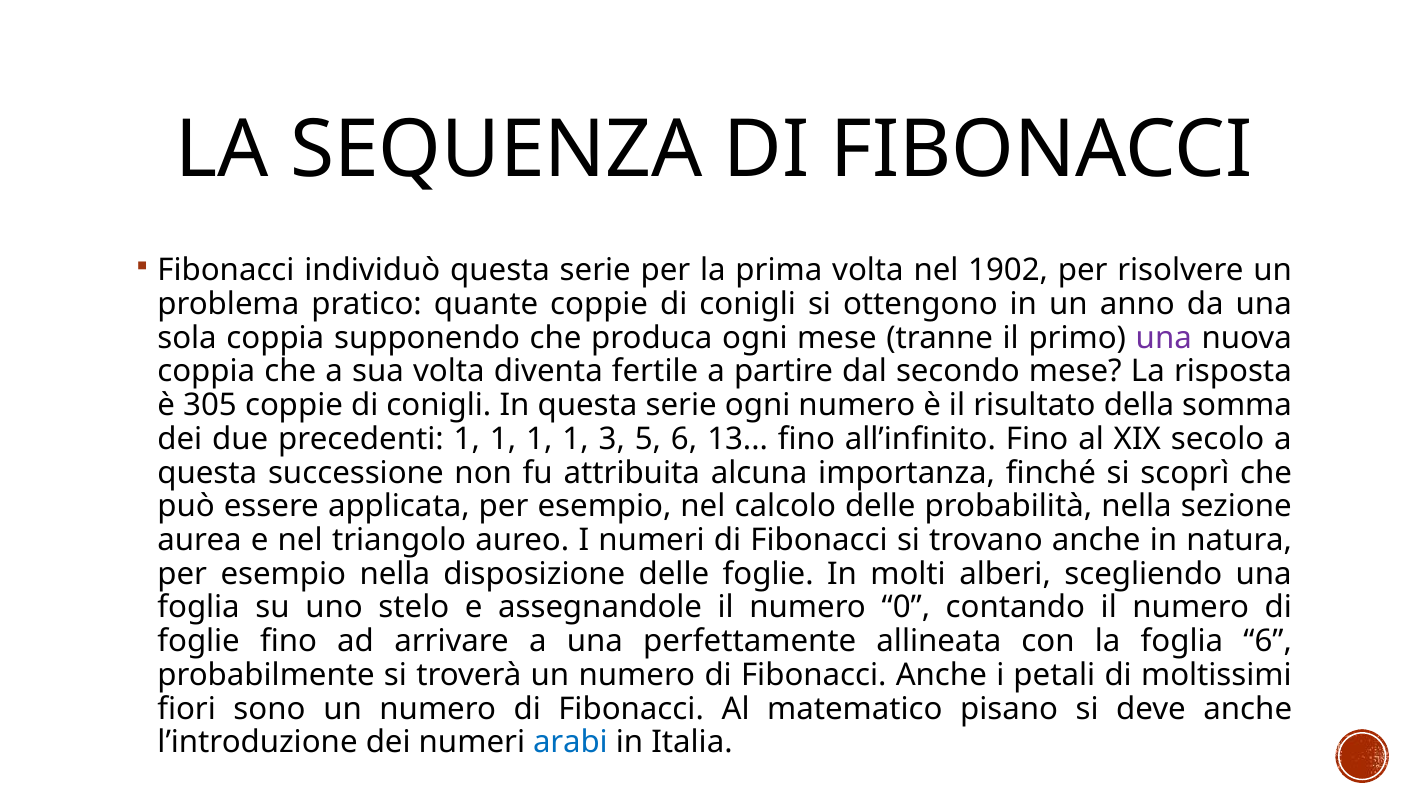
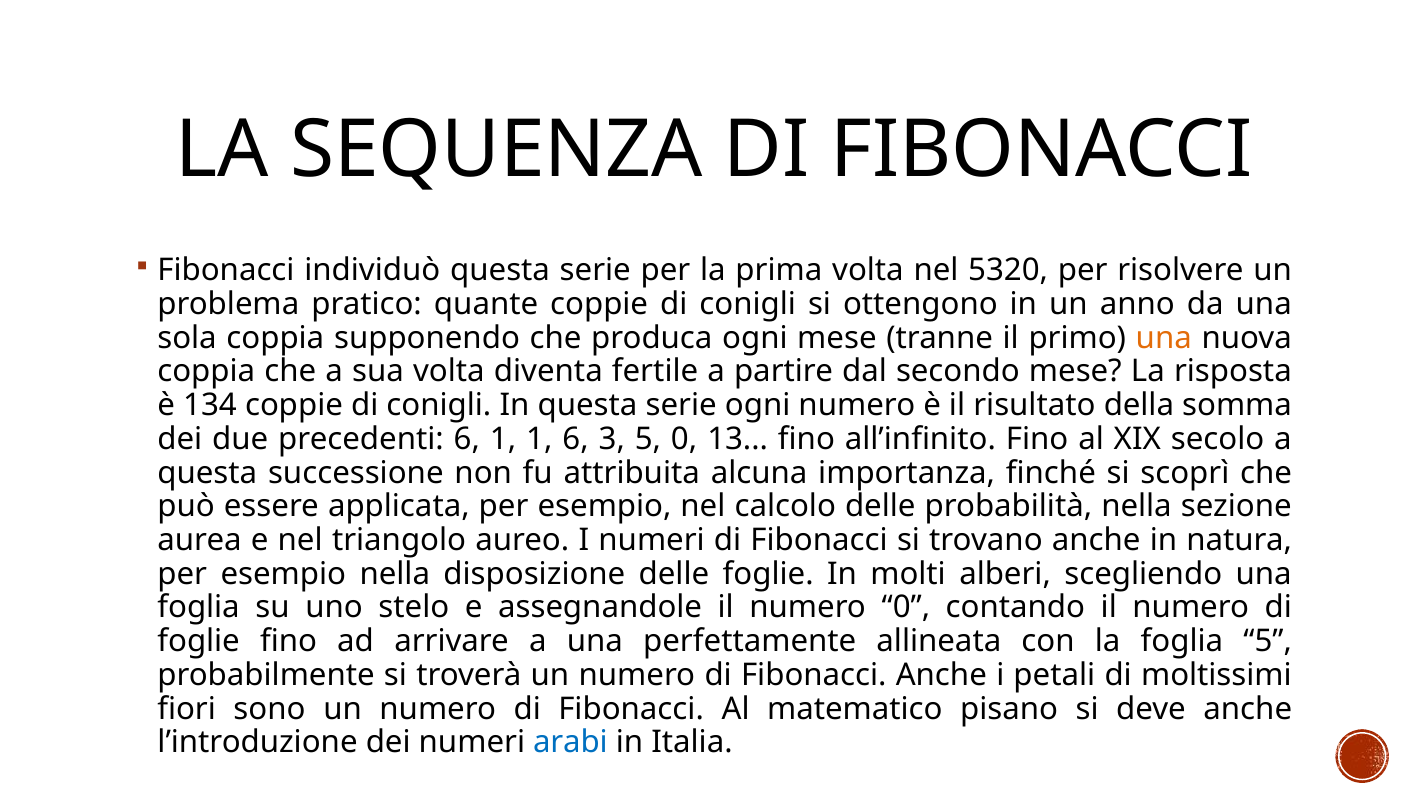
1902: 1902 -> 5320 (1008, 271)
una colour: purple -> orange (1164, 338)
305: 305 -> 134 (210, 405)
precedenti 1: 1 -> 6 (467, 439)
1: 1 -> 6 (576, 439)
5 6: 6 -> 0 (684, 439)
foglia 6: 6 -> 5 (1268, 642)
